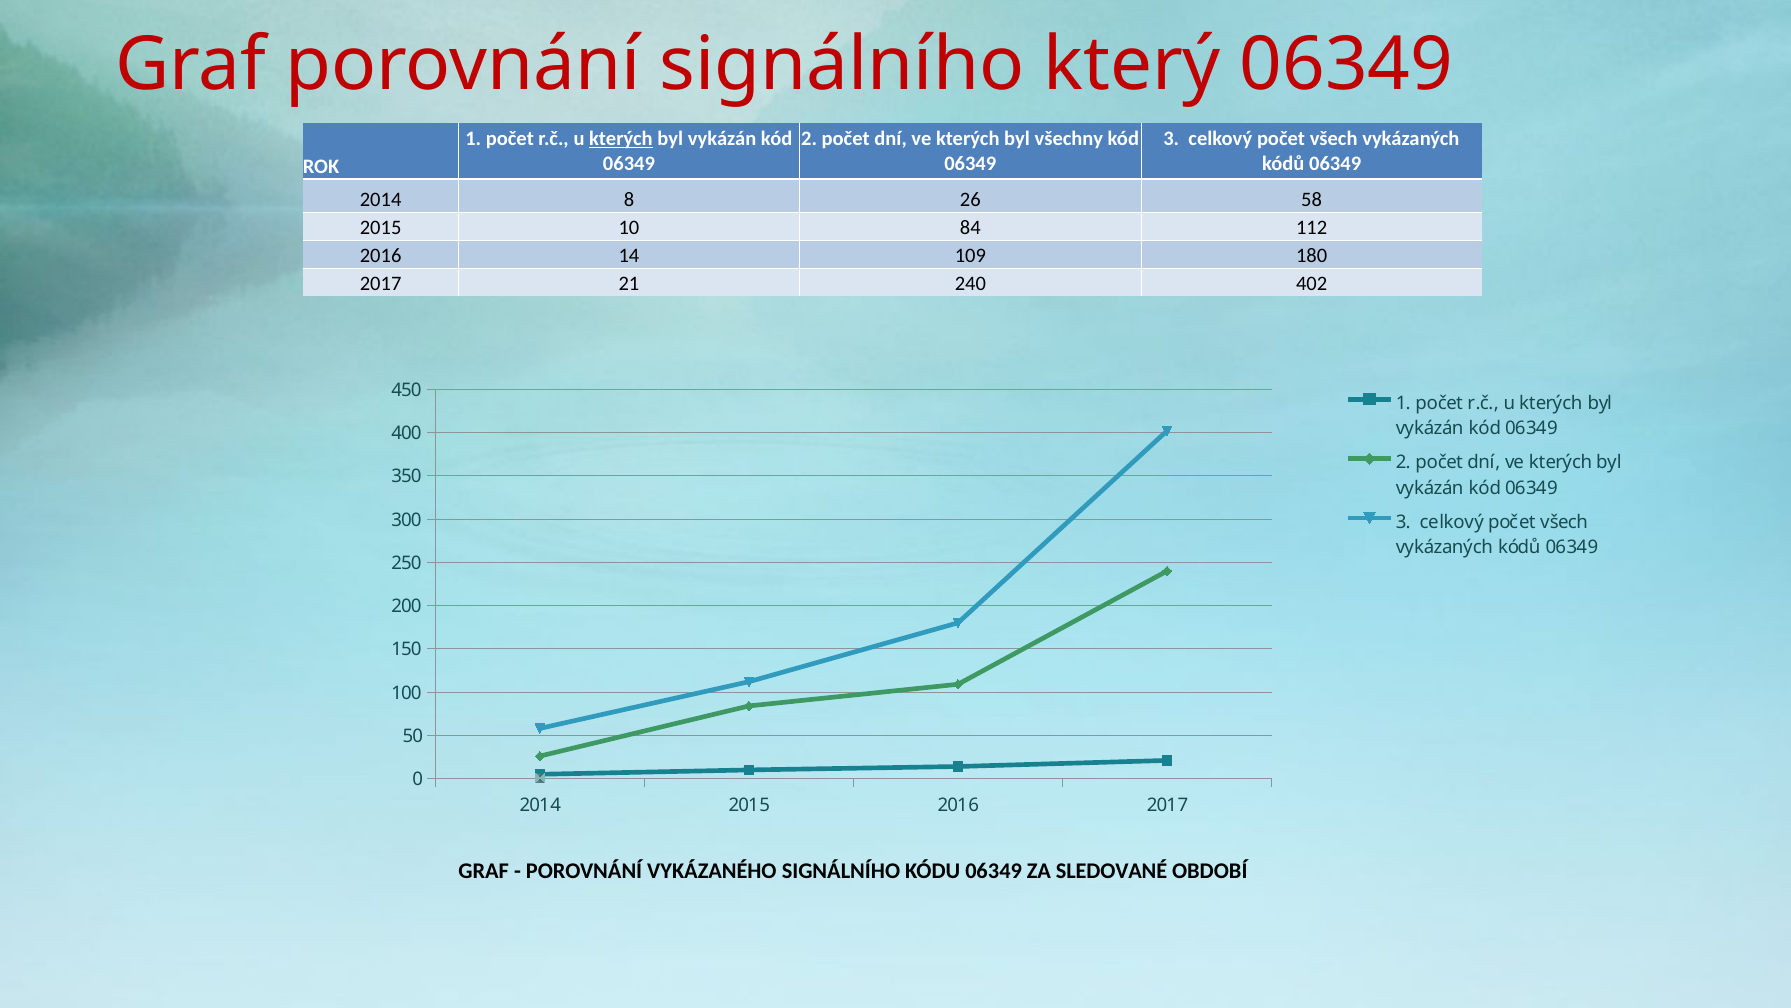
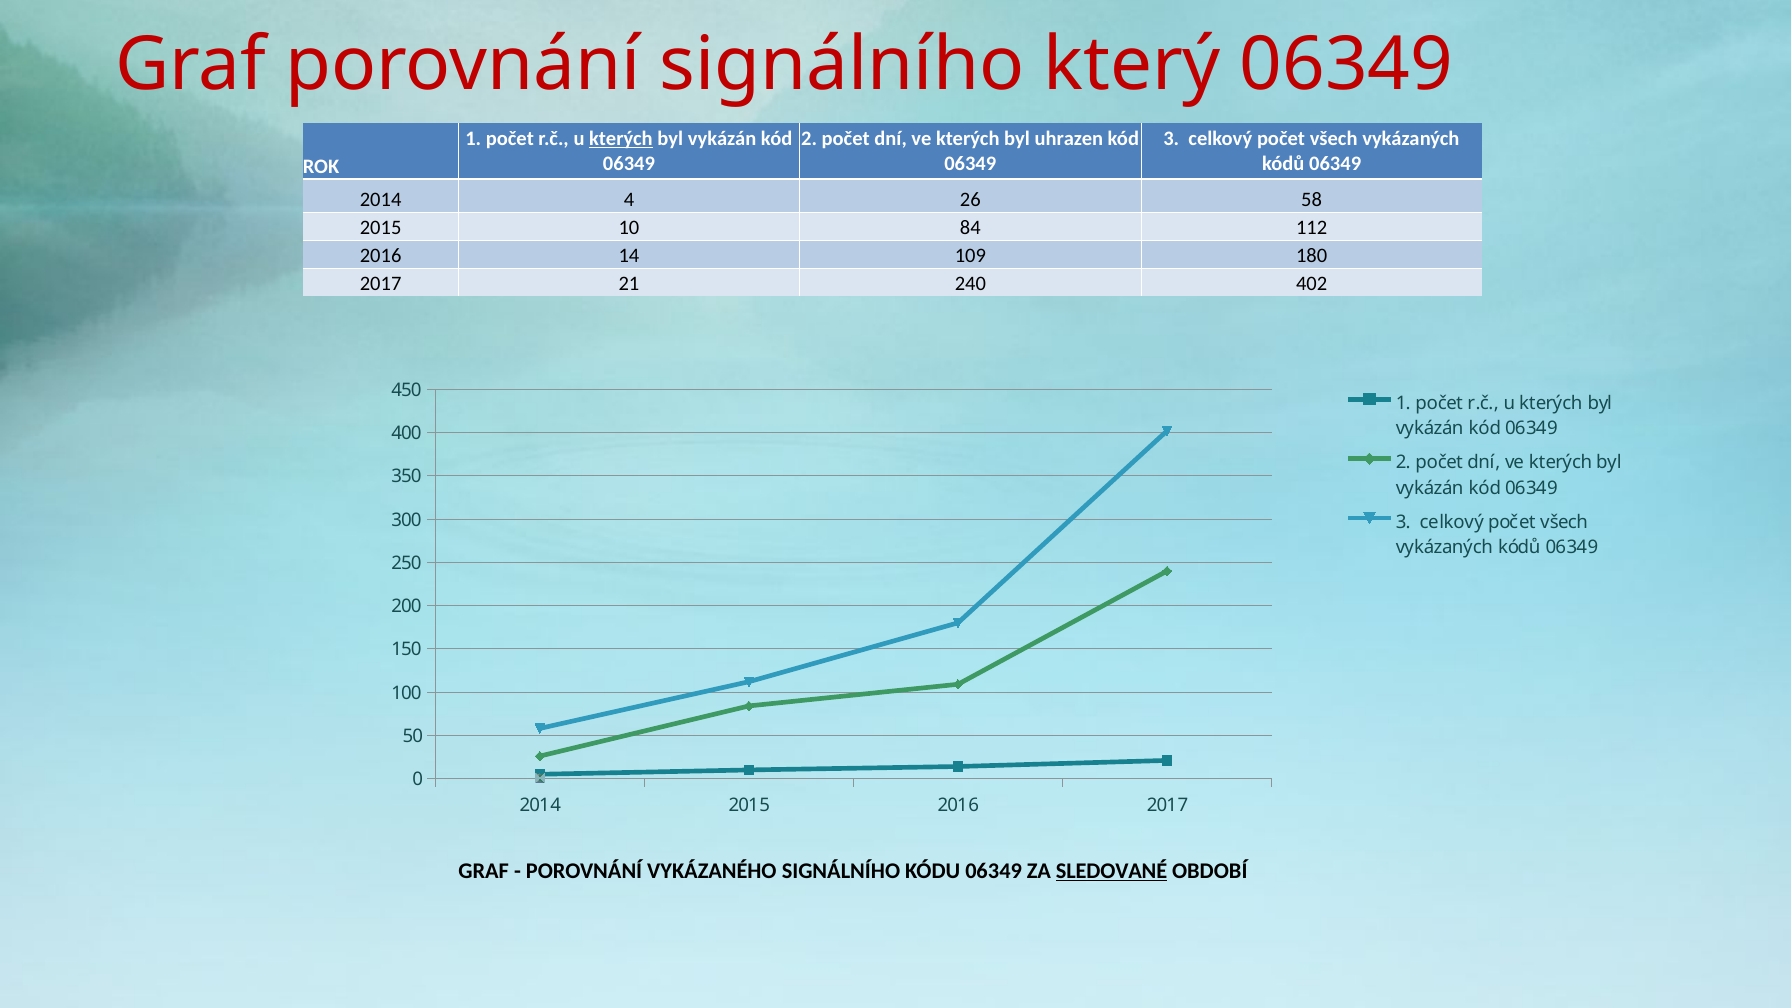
všechny: všechny -> uhrazen (1069, 138)
8: 8 -> 4 (629, 200)
SLEDOVANÉ underline: none -> present (1112, 871)
